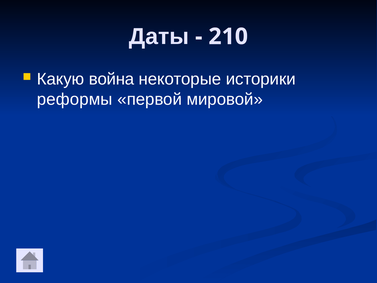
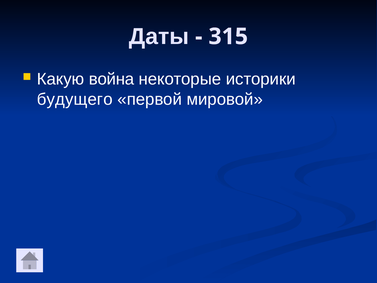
210: 210 -> 315 (228, 36)
реформы: реформы -> будущего (75, 99)
